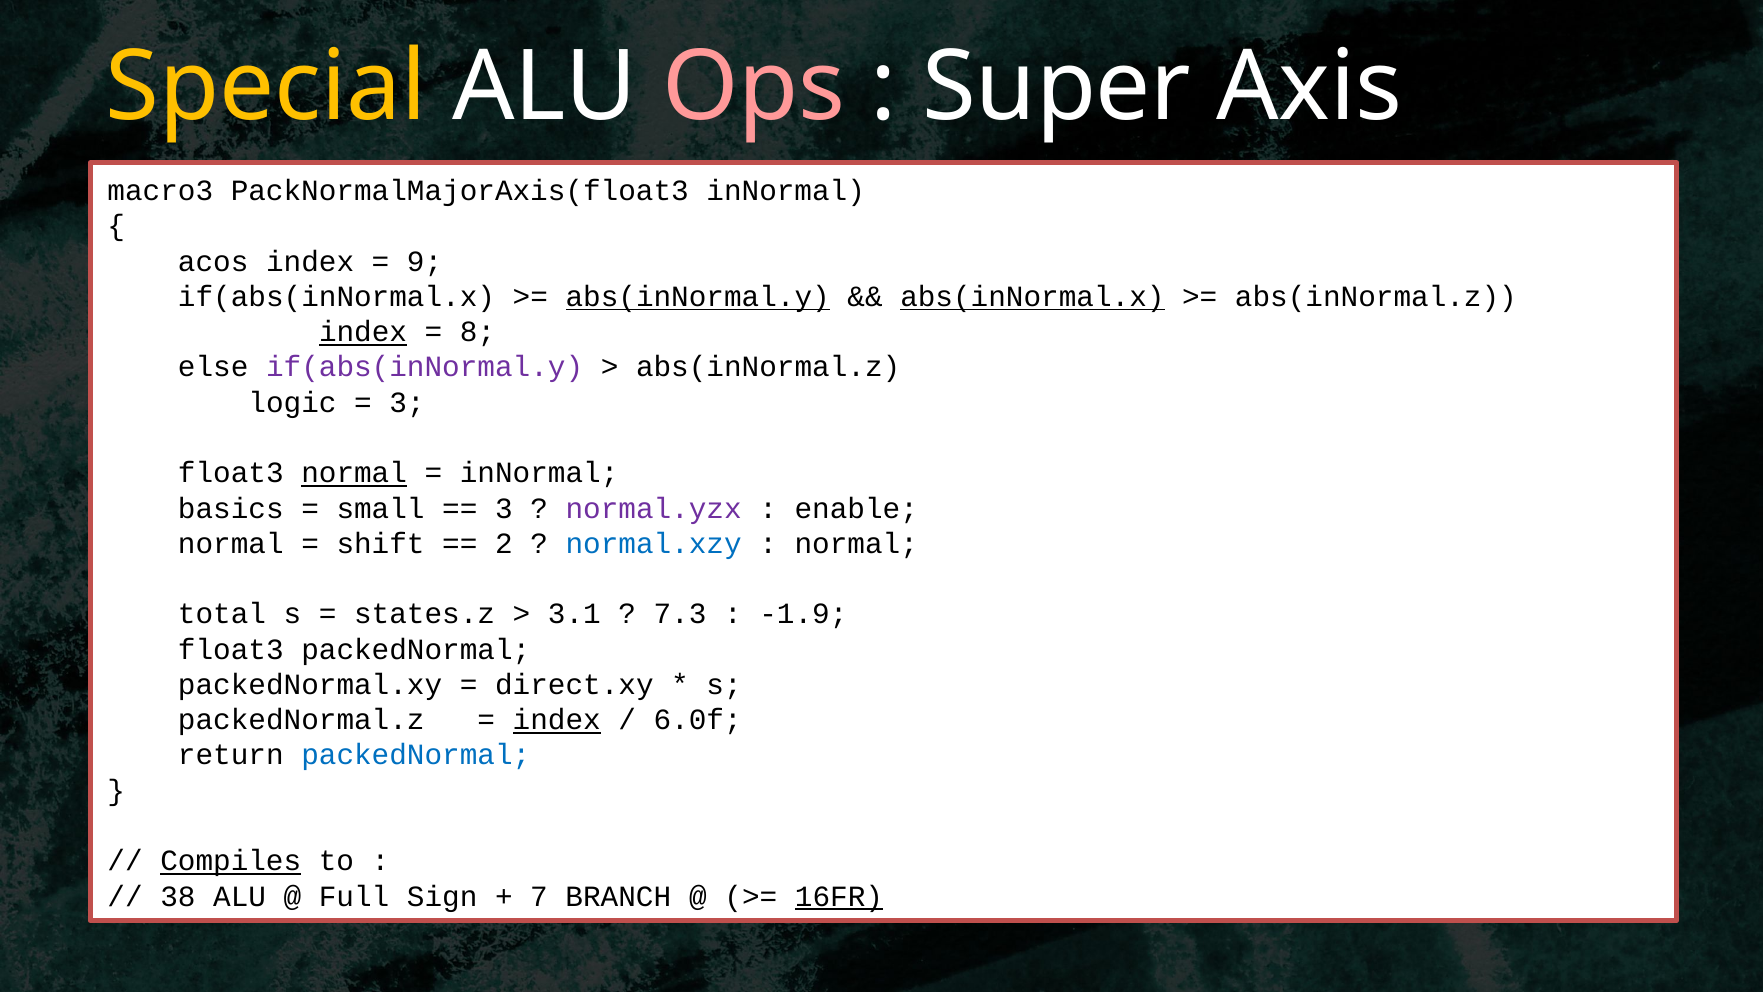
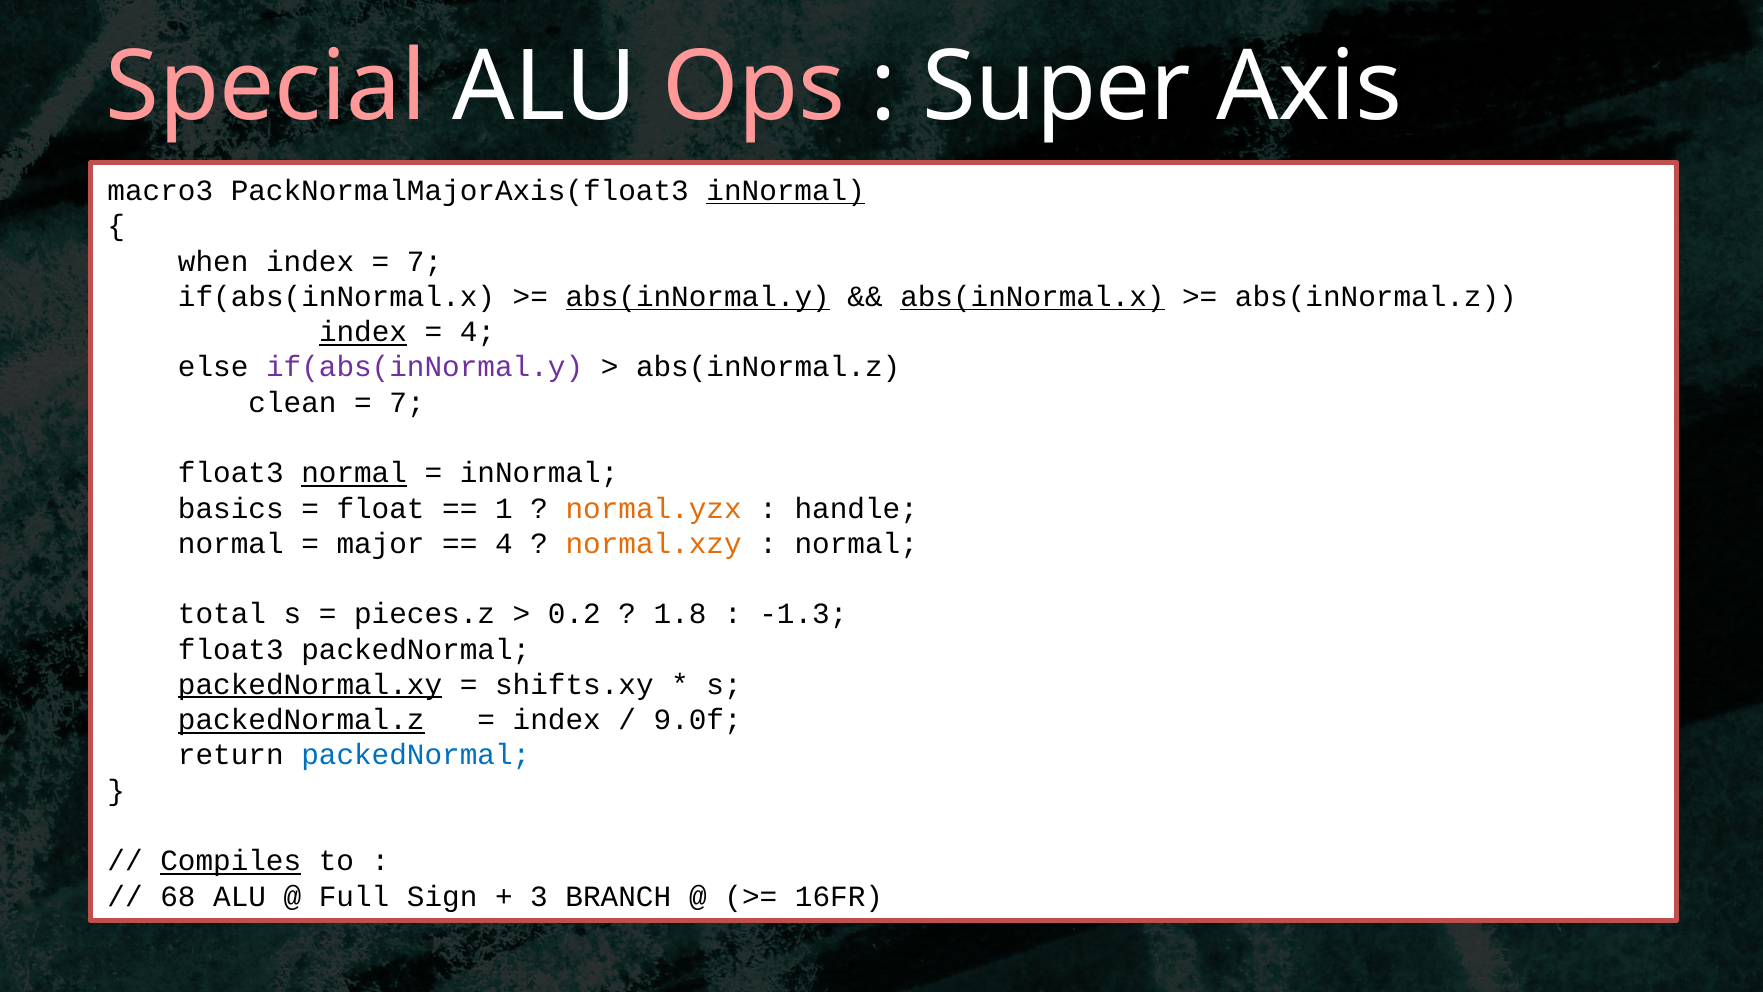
Special colour: yellow -> pink (266, 87)
inNormal underline: none -> present (786, 191)
acos: acos -> when (213, 261)
9: 9 -> 7 (425, 261)
8: 8 -> 4 (478, 332)
logic: logic -> clean (293, 402)
3: 3 -> 7 (407, 402)
small: small -> float (381, 508)
3: 3 -> 1 (504, 508)
normal.yzx colour: purple -> orange (654, 508)
enable: enable -> handle (856, 508)
shift: shift -> major (381, 544)
2: 2 -> 4 (504, 544)
normal.xzy colour: blue -> orange (654, 544)
states.z: states.z -> pieces.z (425, 614)
3.1: 3.1 -> 0.2 (574, 614)
7.3: 7.3 -> 1.8 (680, 614)
-1.9: -1.9 -> -1.3 (803, 614)
packedNormal.xy underline: none -> present (310, 685)
direct.xy: direct.xy -> shifts.xy (574, 685)
packedNormal.z underline: none -> present (301, 720)
index underline: present -> none (557, 720)
6.0f: 6.0f -> 9.0f (698, 720)
38: 38 -> 68 (178, 896)
7: 7 -> 3 (539, 896)
16FR underline: present -> none (839, 896)
